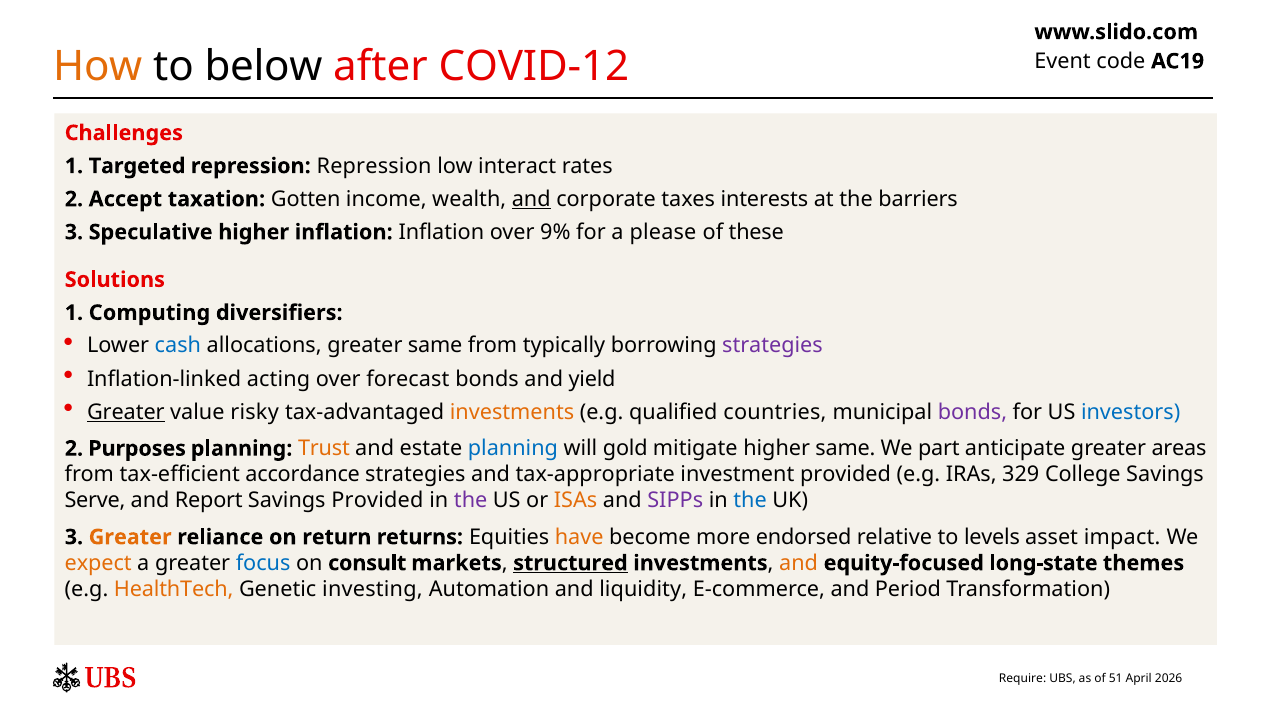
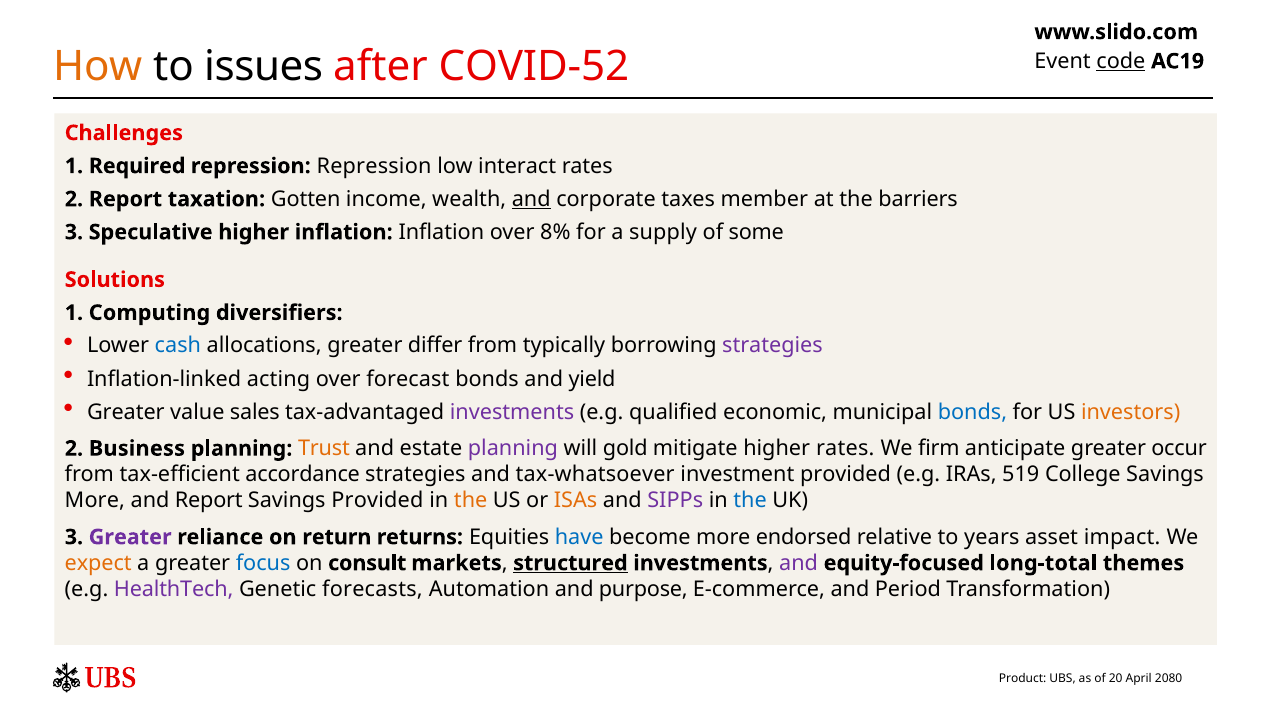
below: below -> issues (264, 67)
COVID-12: COVID-12 -> COVID-52 (534, 67)
code underline: none -> present (1121, 61)
Targeted: Targeted -> Required (137, 166)
2 Accept: Accept -> Report (125, 199)
interests: interests -> member (764, 199)
9%: 9% -> 8% (555, 232)
please: please -> supply (663, 232)
these: these -> some (756, 232)
greater same: same -> differ (435, 346)
Greater underline: present -> none (126, 412)
risky: risky -> sales (255, 412)
investments colour: orange -> purple (512, 412)
countries: countries -> economic (775, 412)
bonds colour: purple -> blue (972, 412)
investors colour: blue -> orange (1131, 412)
Purposes: Purposes -> Business (137, 448)
planning colour: blue -> purple (513, 448)
higher same: same -> rates (845, 448)
part: part -> firm (939, 448)
areas: areas -> occur (1179, 448)
tax-appropriate: tax-appropriate -> tax-whatsoever (595, 474)
329: 329 -> 519 (1021, 474)
Serve: Serve -> More (95, 500)
the colour: purple -> orange (471, 500)
Greater colour: orange -> purple (130, 537)
have colour: orange -> blue (579, 537)
levels: levels -> years (992, 537)
and colour: orange -> purple (799, 563)
long-state: long-state -> long-total (1043, 563)
HealthTech colour: orange -> purple (174, 589)
investing: investing -> forecasts (372, 589)
liquidity: liquidity -> purpose (643, 589)
Require: Require -> Product (1023, 678)
51: 51 -> 20 (1116, 678)
2026: 2026 -> 2080 (1169, 678)
